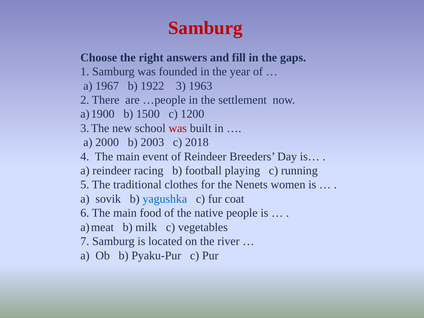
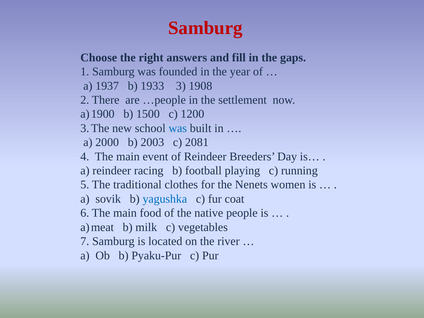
1967: 1967 -> 1937 (107, 86)
1922: 1922 -> 1933 (152, 86)
1963: 1963 -> 1908 (200, 86)
was colour: red -> blue (178, 128)
2018: 2018 -> 2081 (197, 142)
